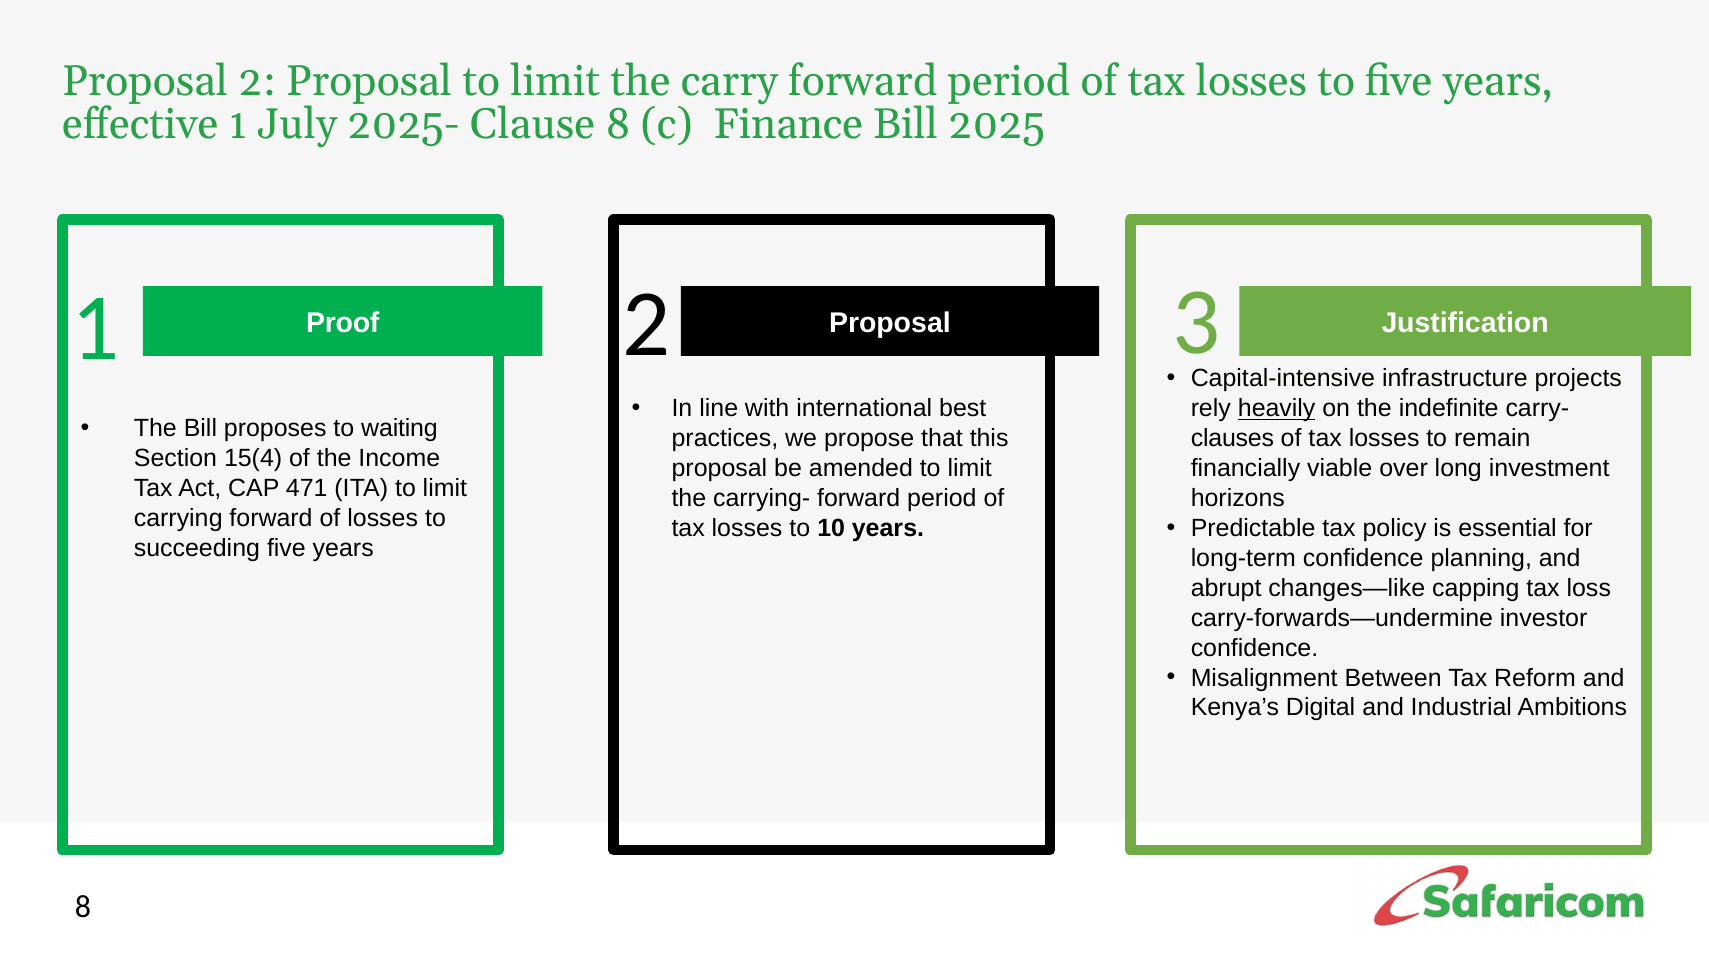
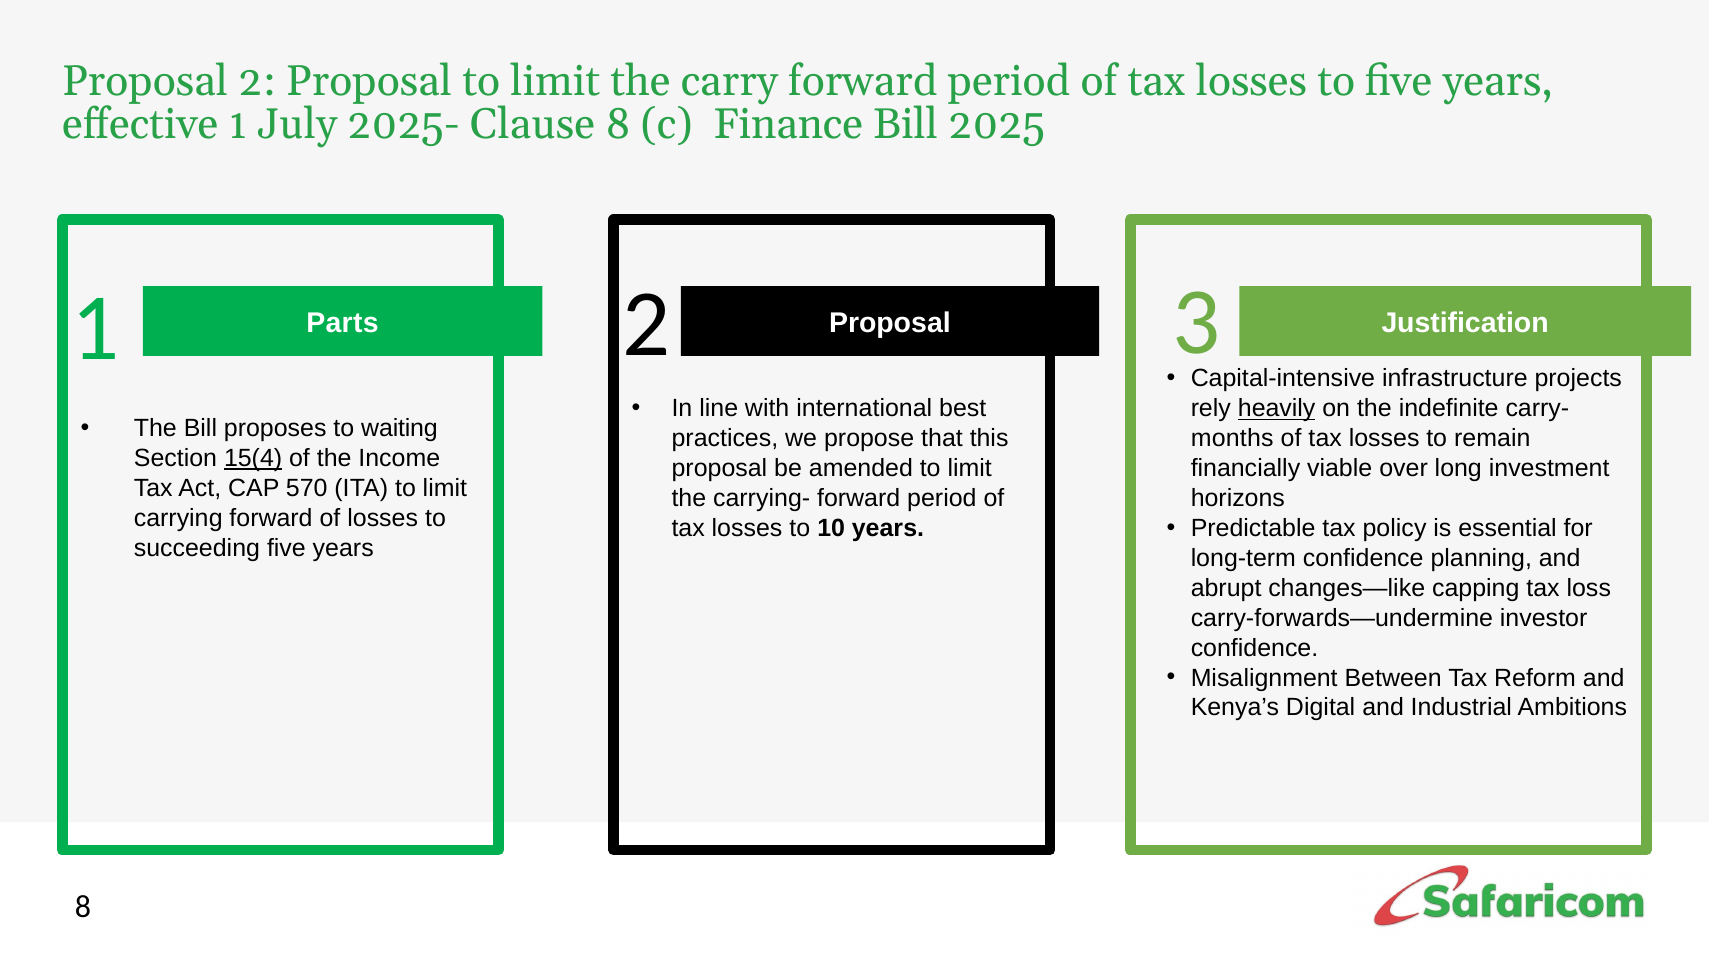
Proof: Proof -> Parts (342, 323)
clauses: clauses -> months (1232, 439)
15(4 underline: none -> present (253, 459)
471: 471 -> 570 (307, 488)
